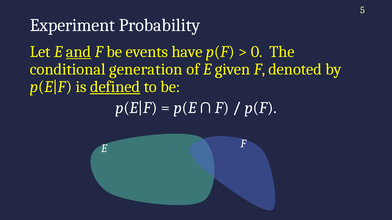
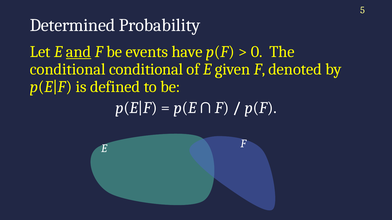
Experiment: Experiment -> Determined (72, 25)
conditional generation: generation -> conditional (146, 69)
defined underline: present -> none (115, 87)
